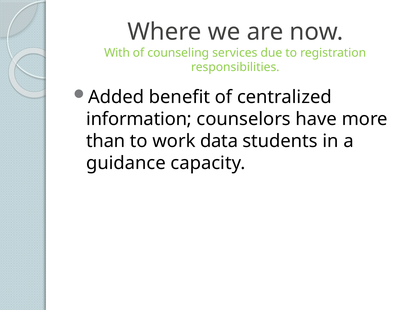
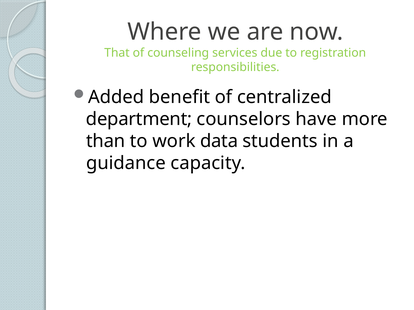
With: With -> That (117, 53)
information: information -> department (139, 119)
